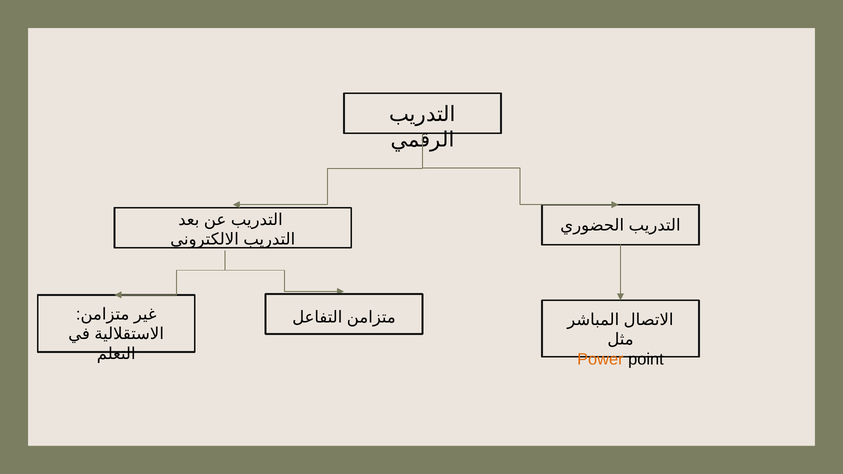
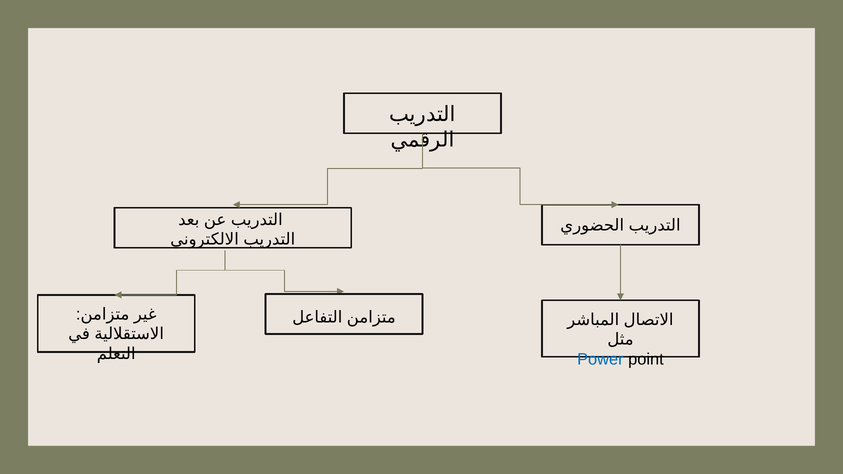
Power colour: orange -> blue (600, 359)
